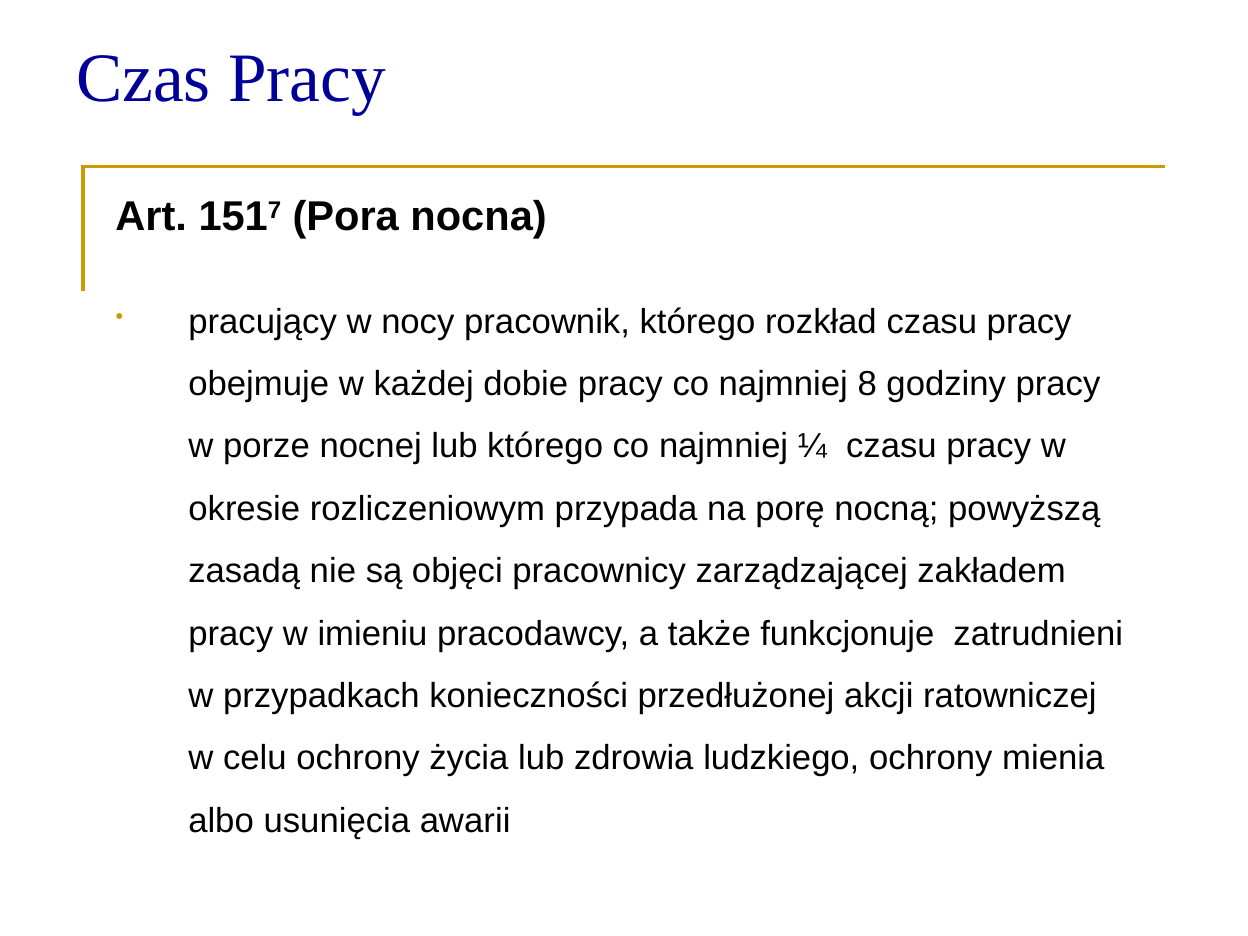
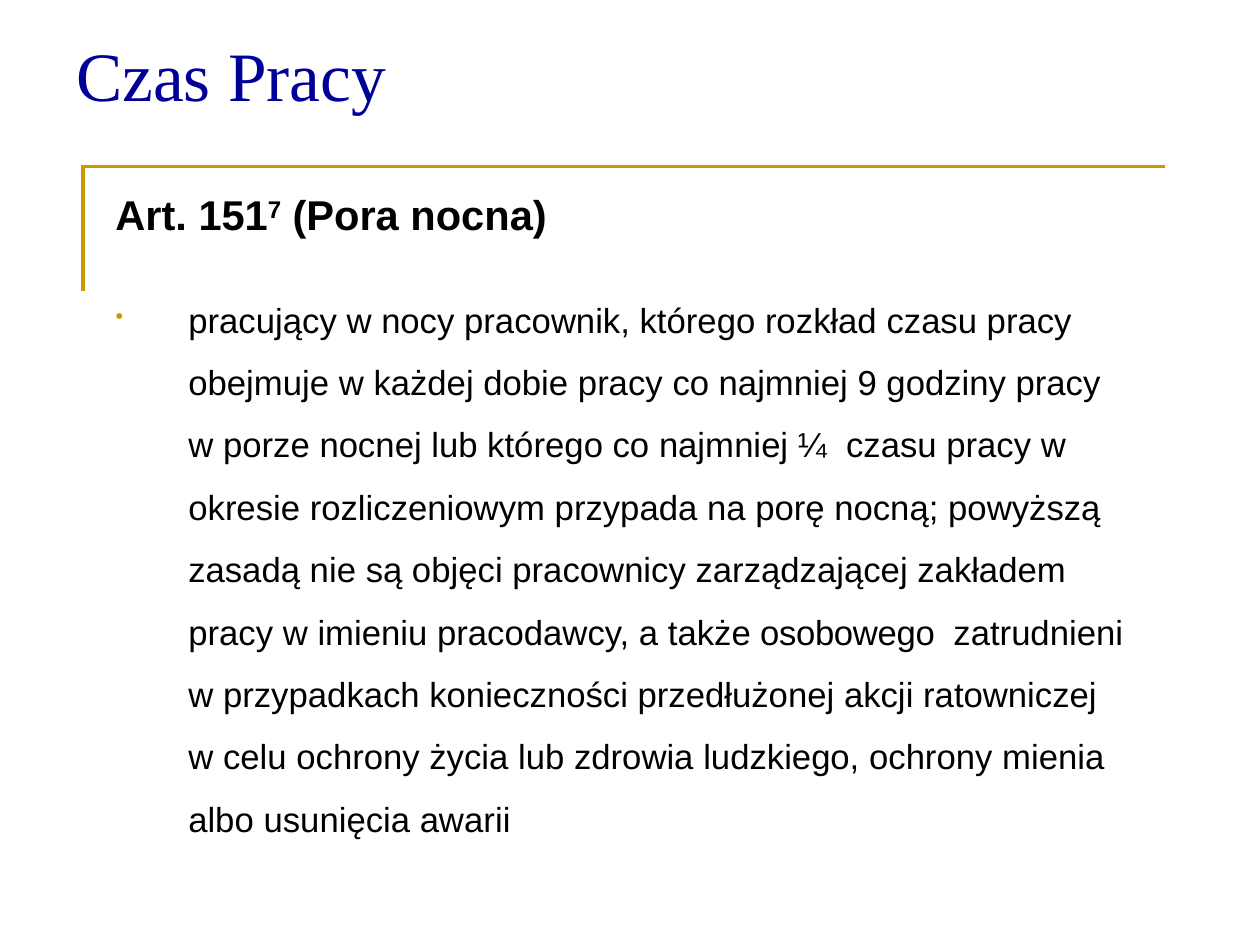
8: 8 -> 9 (867, 384)
funkcjonuje: funkcjonuje -> osobowego (847, 634)
